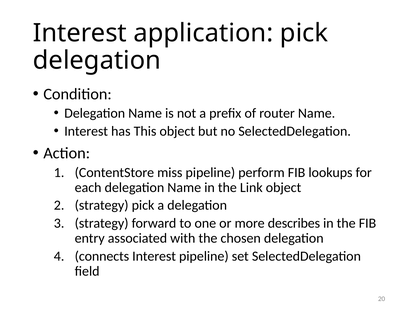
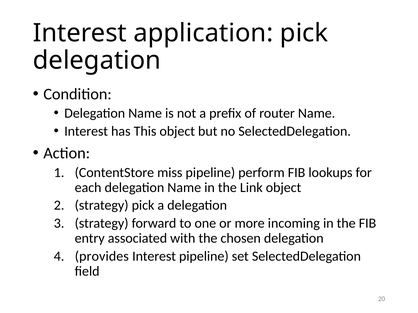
describes: describes -> incoming (294, 224)
connects: connects -> provides (102, 257)
